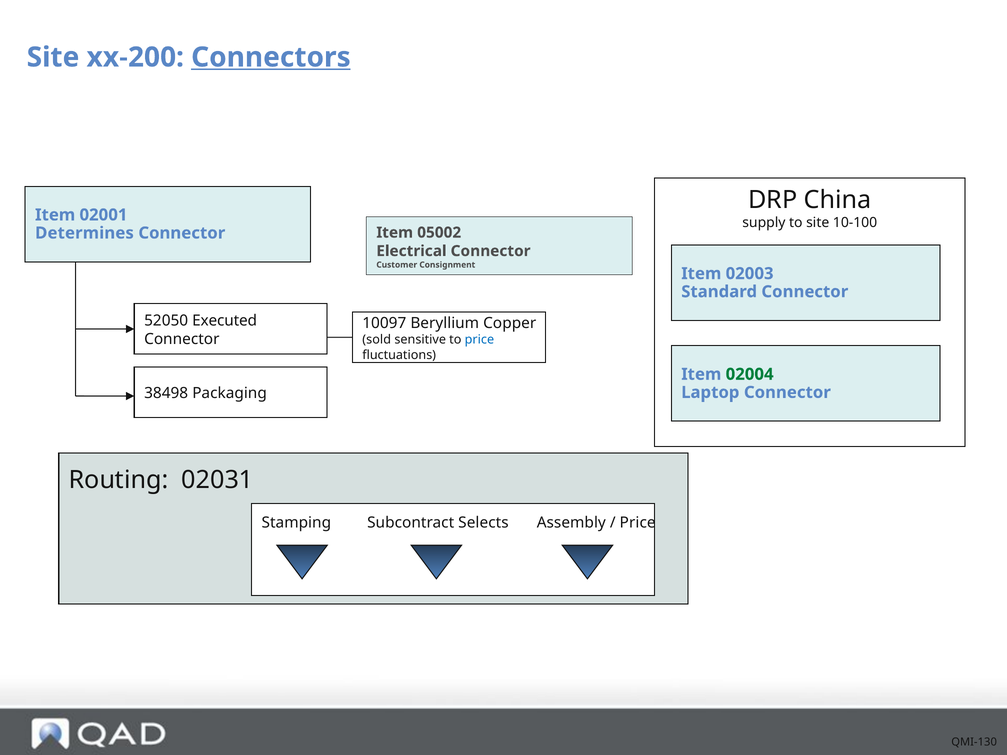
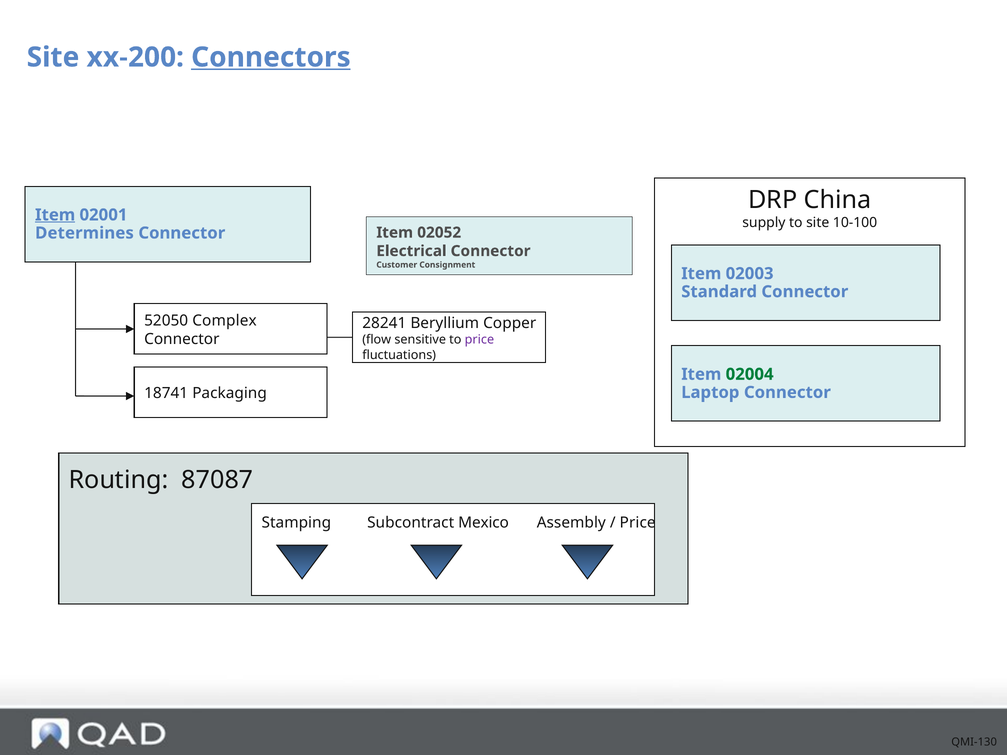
Item underline: none -> present (55, 215)
05002: 05002 -> 02052 (439, 233)
Executed: Executed -> Complex (224, 321)
10097: 10097 -> 28241 (384, 323)
sold: sold -> flow (377, 340)
price colour: blue -> purple (479, 340)
38498: 38498 -> 18741 (166, 394)
02031: 02031 -> 87087 (217, 480)
Selects: Selects -> Mexico (484, 523)
